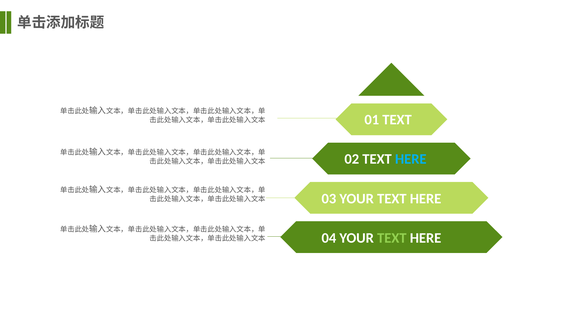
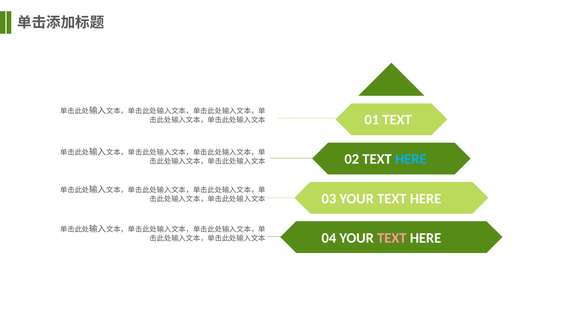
TEXT colour: light green -> pink (392, 238)
